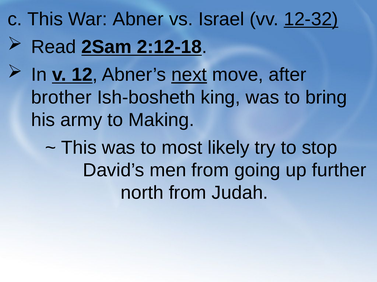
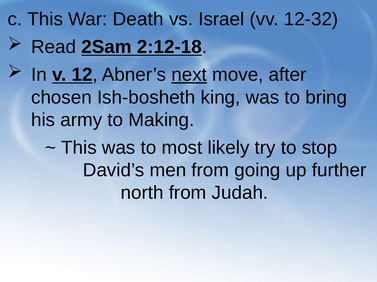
Abner: Abner -> Death (138, 19)
12-32 underline: present -> none (311, 19)
brother: brother -> chosen (61, 98)
